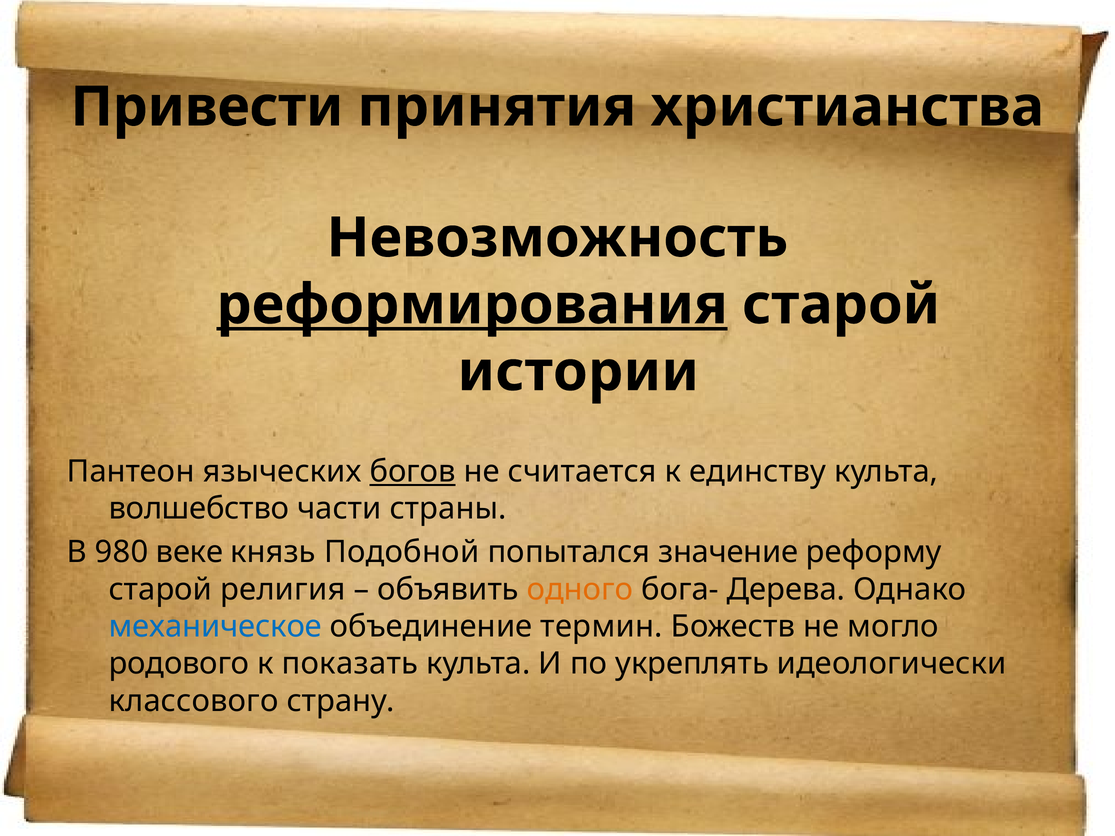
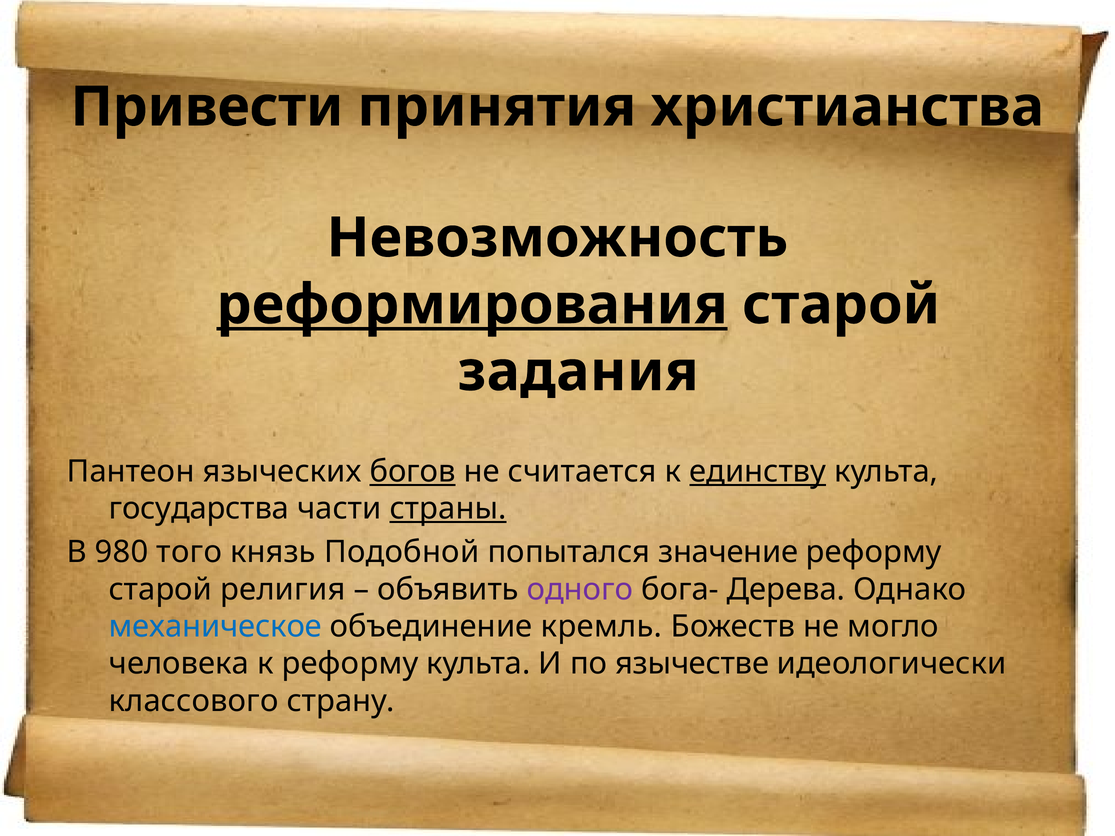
истории: истории -> задания (578, 372)
единству underline: none -> present (758, 472)
волшебство: волшебство -> государства (199, 509)
страны underline: none -> present (448, 509)
веке: веке -> того (189, 552)
одного colour: orange -> purple (580, 589)
термин: термин -> кремль (601, 627)
родового: родового -> человека (179, 664)
к показать: показать -> реформу (350, 664)
укреплять: укреплять -> язычестве (692, 664)
